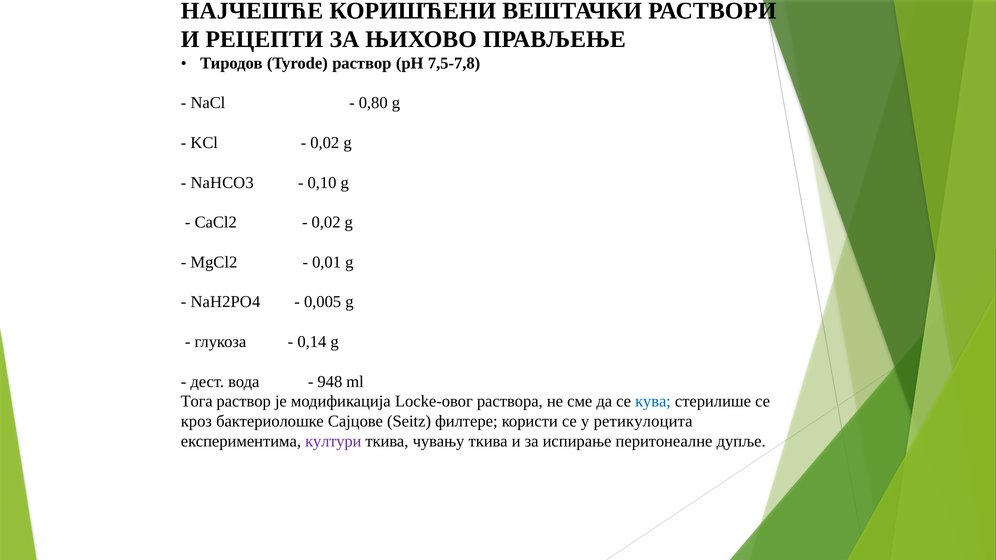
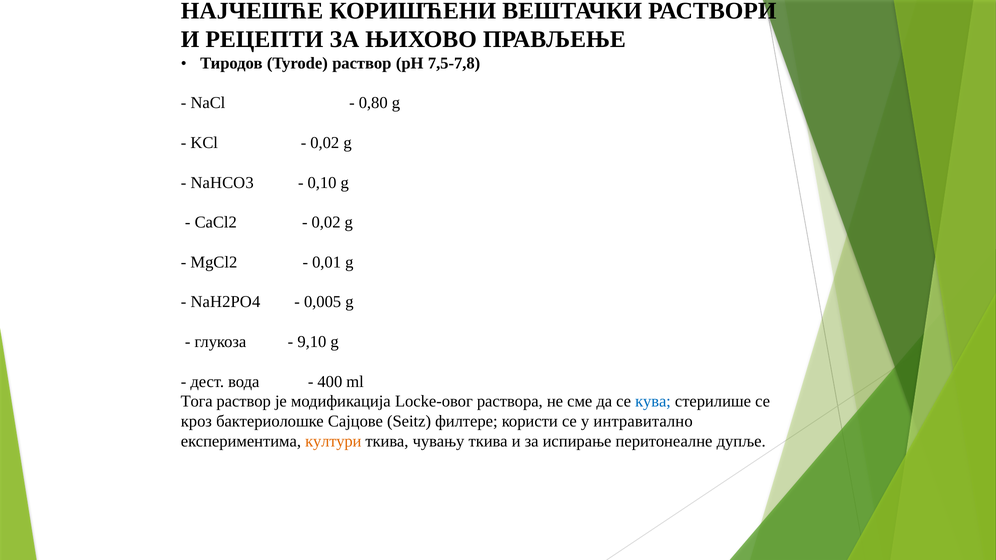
0,14: 0,14 -> 9,10 (312, 342)
948: 948 -> 400 (330, 382)
ретикулоцита: ретикулоцита -> интравитално (643, 422)
култури colour: purple -> orange (333, 442)
